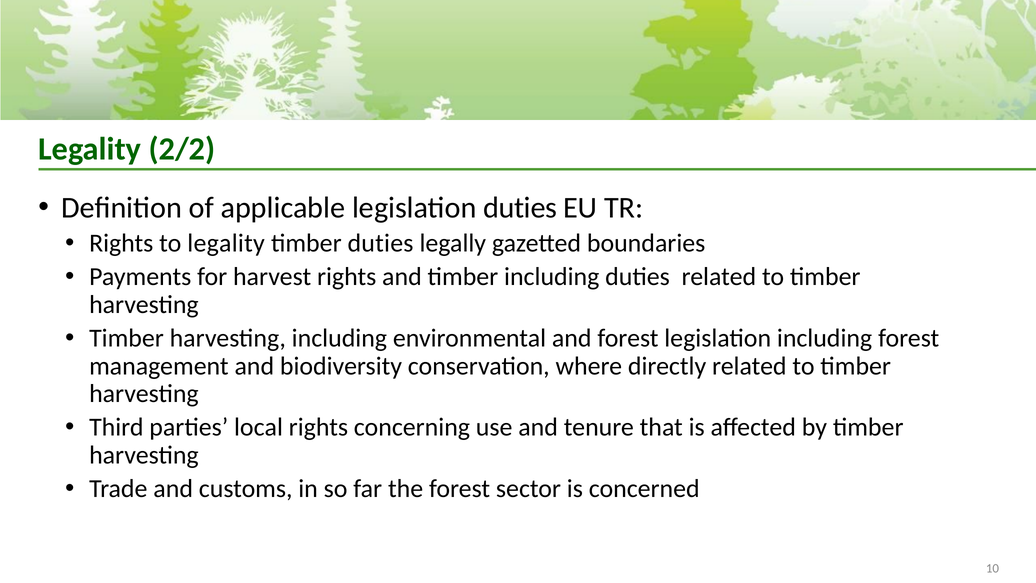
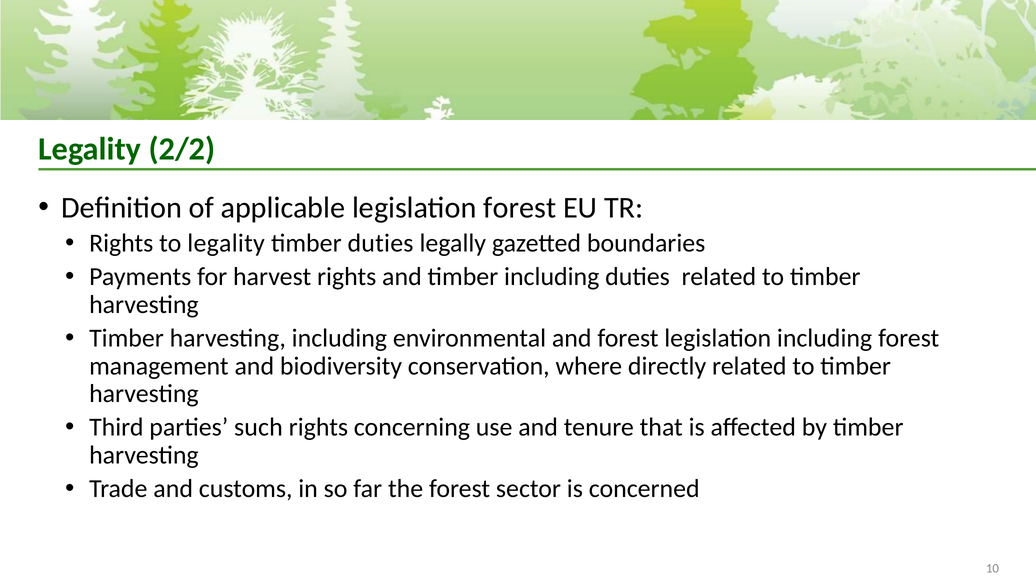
legislation duties: duties -> forest (520, 207)
local: local -> such (258, 427)
